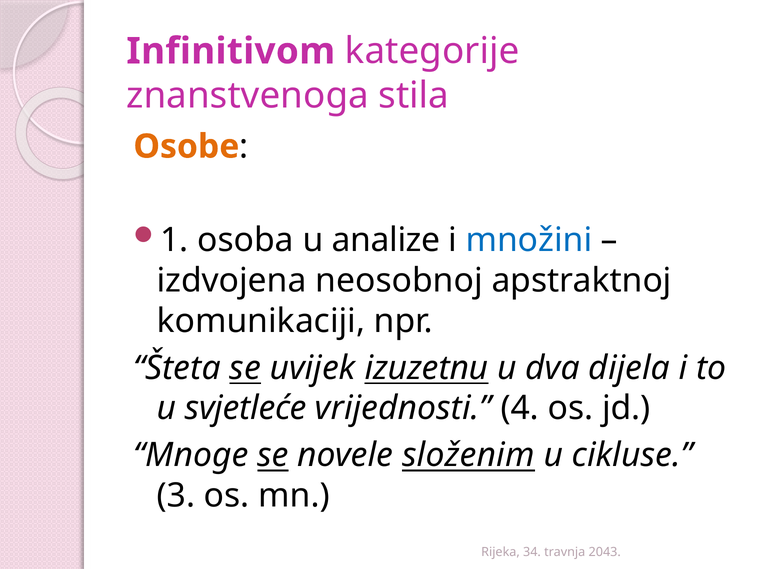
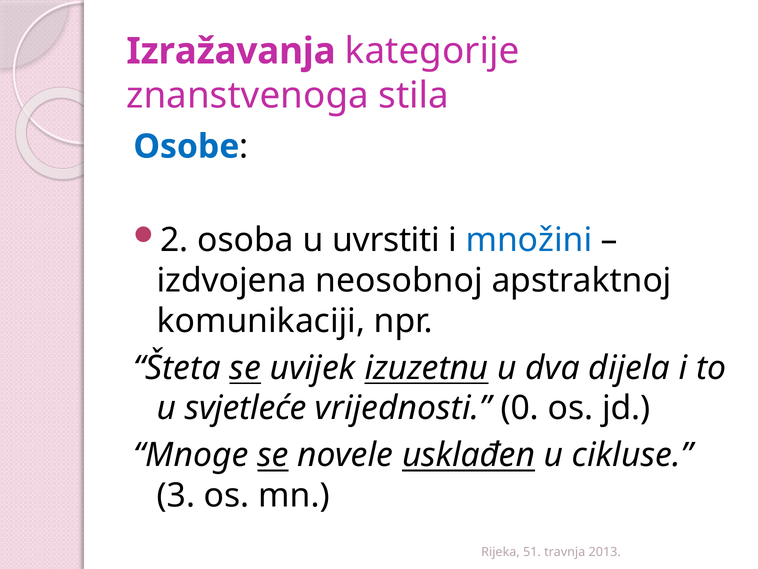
Infinitivom: Infinitivom -> Izražavanja (231, 51)
Osobe colour: orange -> blue (186, 146)
1: 1 -> 2 (174, 240)
analize: analize -> uvrstiti (386, 240)
4: 4 -> 0 (520, 408)
složenim: složenim -> usklađen (469, 455)
34: 34 -> 51 (532, 552)
2043: 2043 -> 2013 (605, 552)
